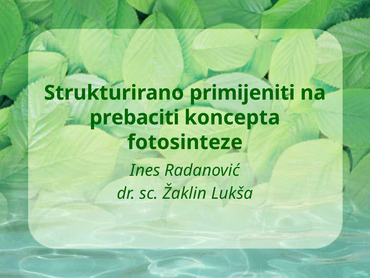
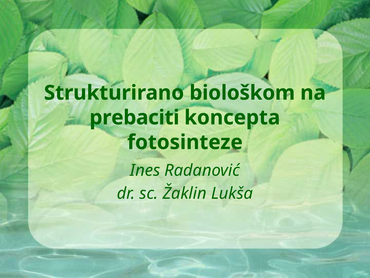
primijeniti: primijeniti -> biološkom (242, 93)
